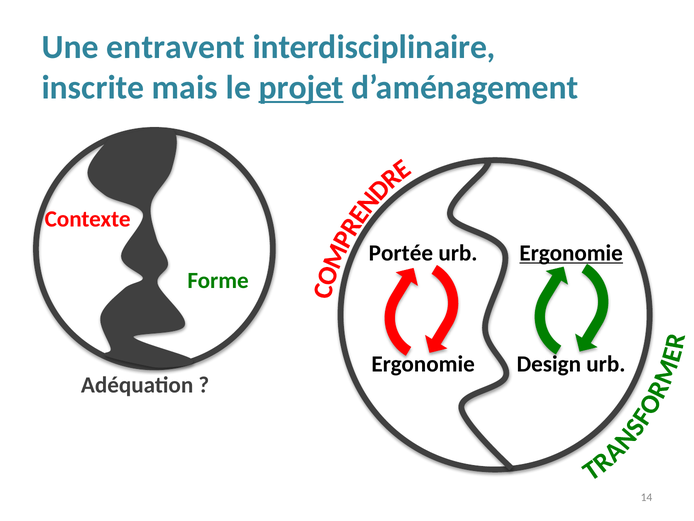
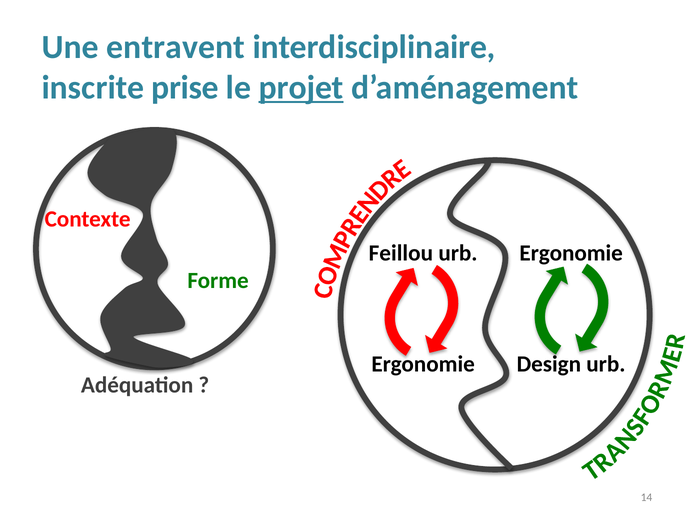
mais: mais -> prise (185, 87)
Portée: Portée -> Feillou (401, 253)
Ergonomie underline: present -> none (571, 253)
